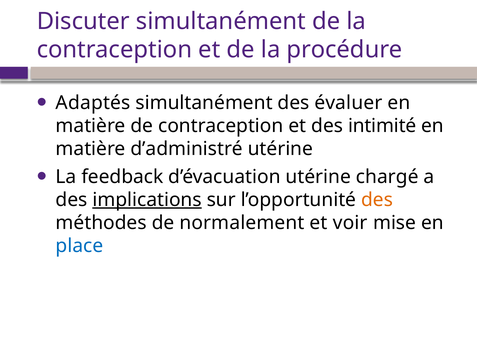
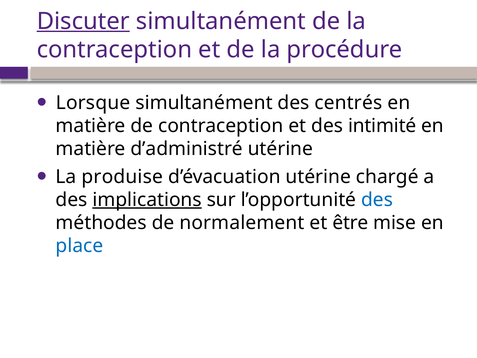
Discuter underline: none -> present (83, 21)
Adaptés: Adaptés -> Lorsque (93, 103)
évaluer: évaluer -> centrés (348, 103)
feedback: feedback -> produise (122, 177)
des colour: orange -> blue (377, 200)
voir: voir -> être (350, 223)
